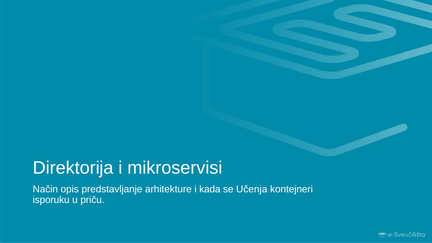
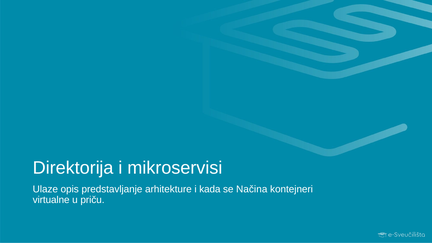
Način: Način -> Ulaze (45, 189)
Učenja: Učenja -> Načina (252, 189)
isporuku: isporuku -> virtualne (51, 200)
